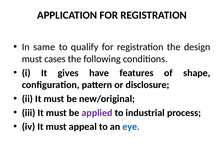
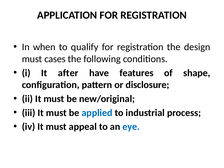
same: same -> when (44, 47)
gives: gives -> after (68, 73)
applied colour: purple -> blue (97, 113)
